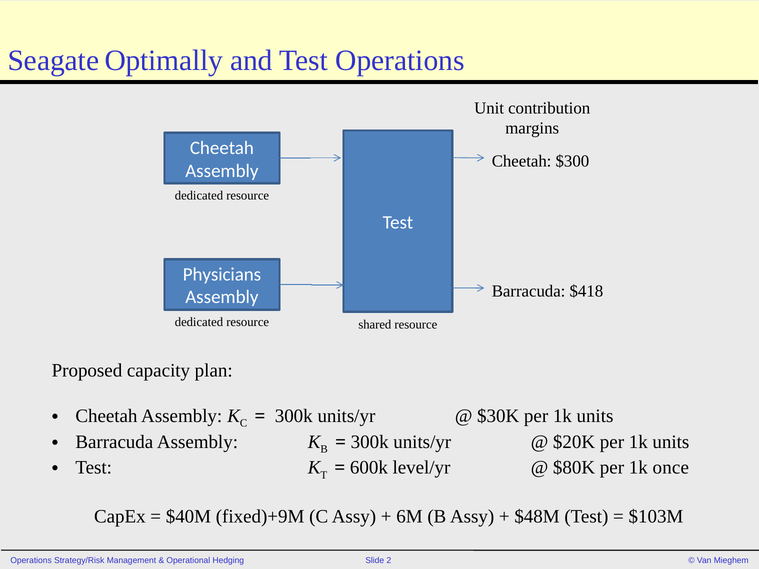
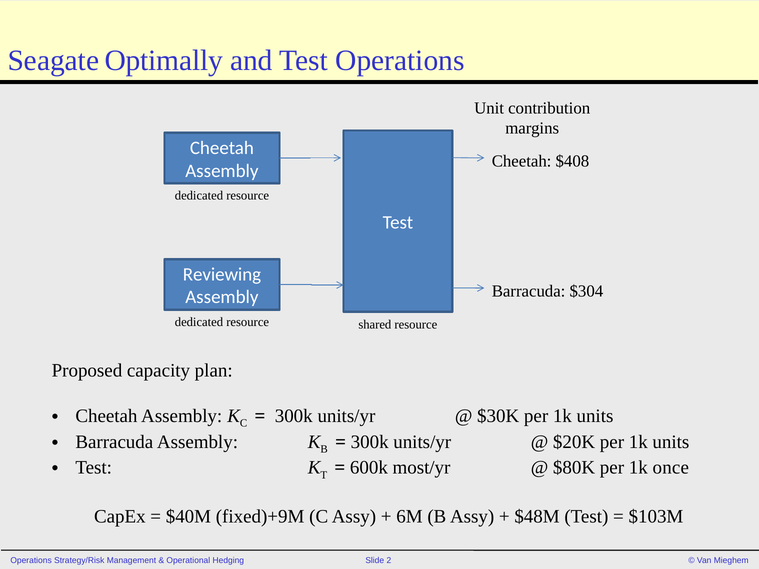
$300: $300 -> $408 (572, 161)
Physicians: Physicians -> Reviewing (222, 275)
$418: $418 -> $304 (586, 291)
level/yr: level/yr -> most/yr (421, 468)
